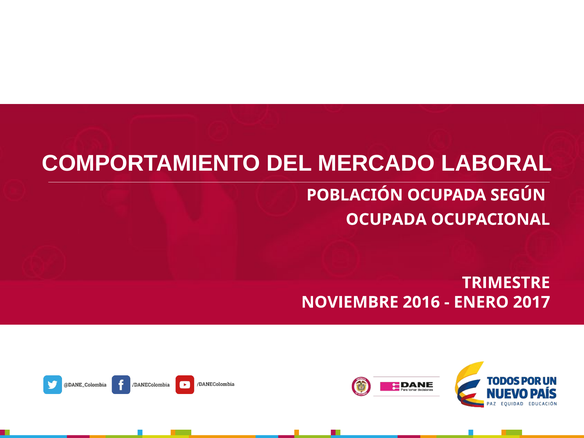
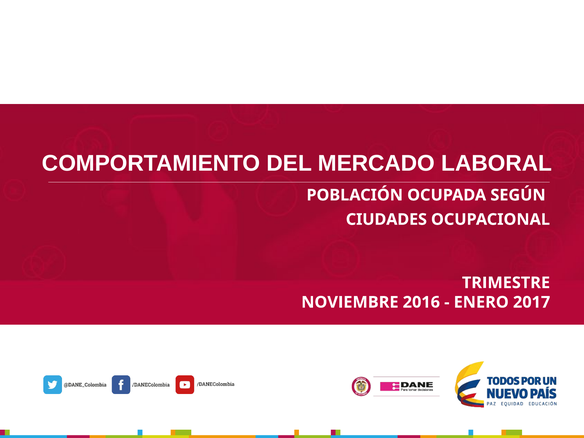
OCUPADA: OCUPADA -> CIUDADES (386, 219)
